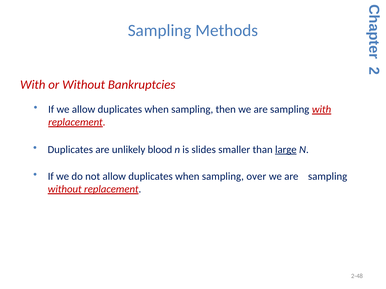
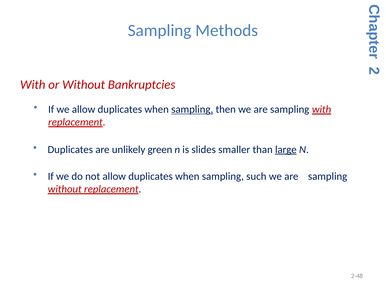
sampling underline: none -> present (192, 110)
blood: blood -> green (160, 150)
over: over -> such (256, 177)
